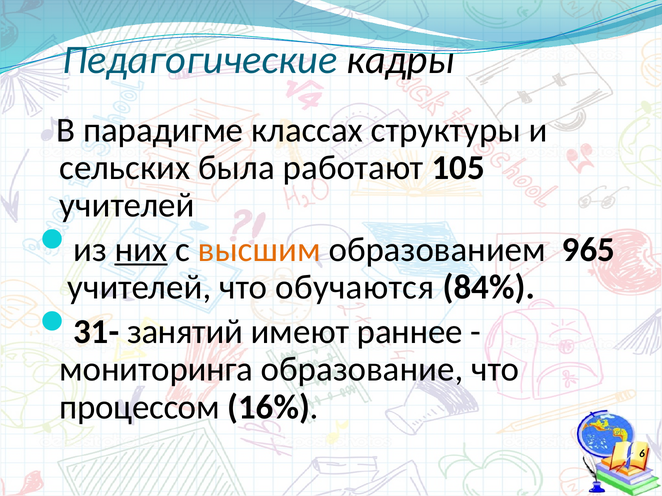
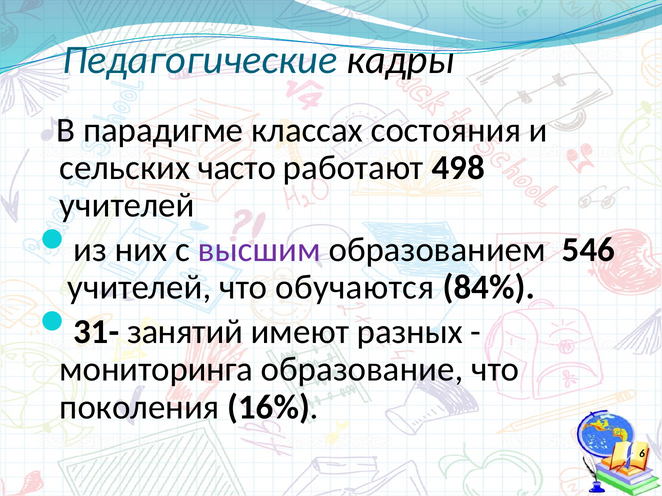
структуры: структуры -> состояния (446, 130)
была: была -> часто (237, 168)
105: 105 -> 498 (458, 168)
них underline: present -> none (141, 250)
высшим colour: orange -> purple (259, 250)
965: 965 -> 546 (588, 250)
раннее: раннее -> разных (410, 332)
процессом: процессом -> поколения (139, 407)
